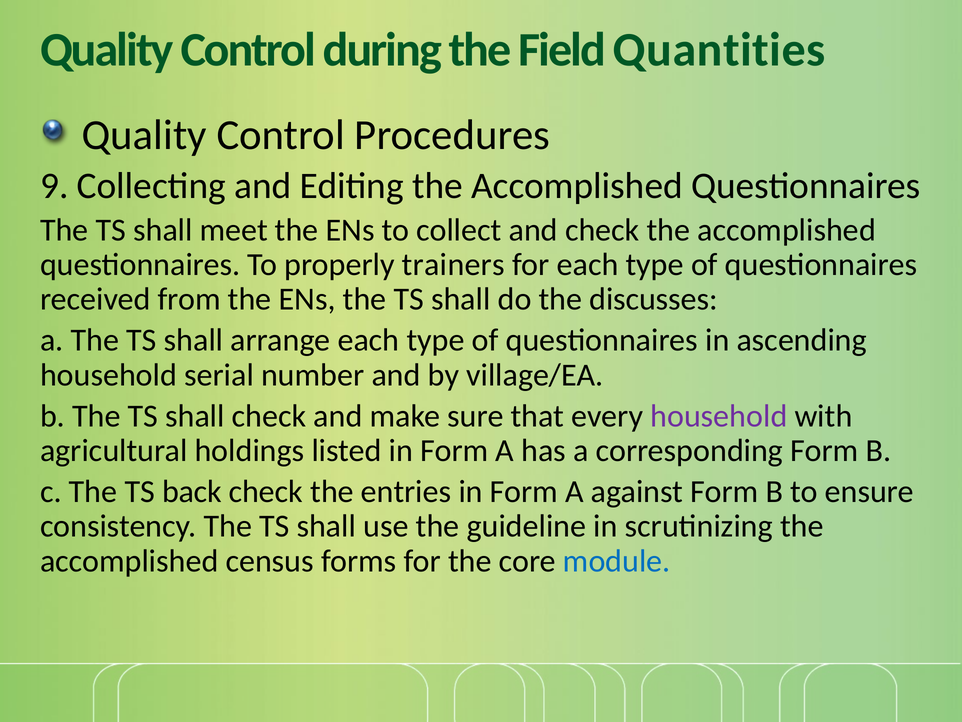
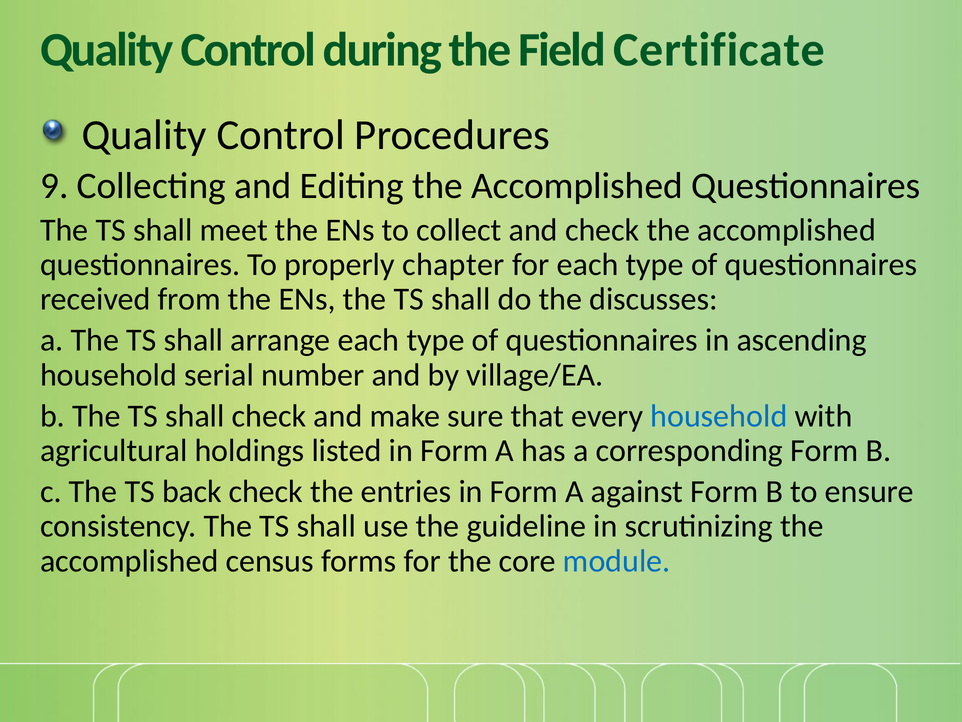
Quantities: Quantities -> Certificate (719, 50)
trainers: trainers -> chapter (453, 264)
household colour: purple -> blue (719, 416)
